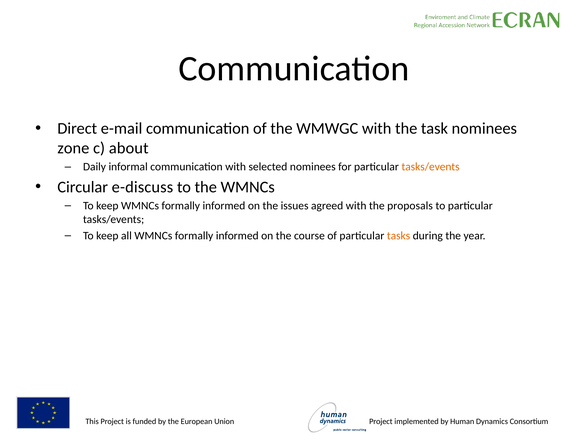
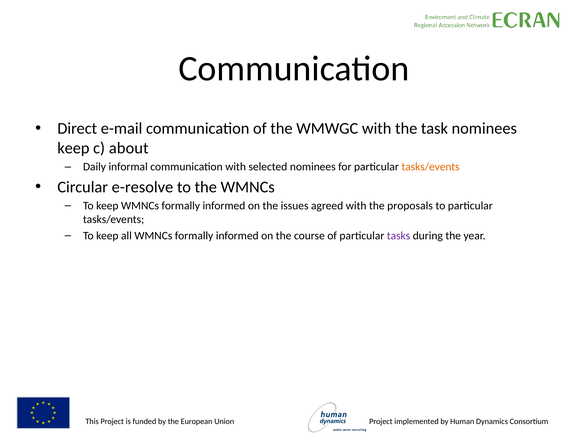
zone: zone -> keep (73, 148)
e-discuss: e-discuss -> e-resolve (143, 187)
tasks colour: orange -> purple (399, 236)
